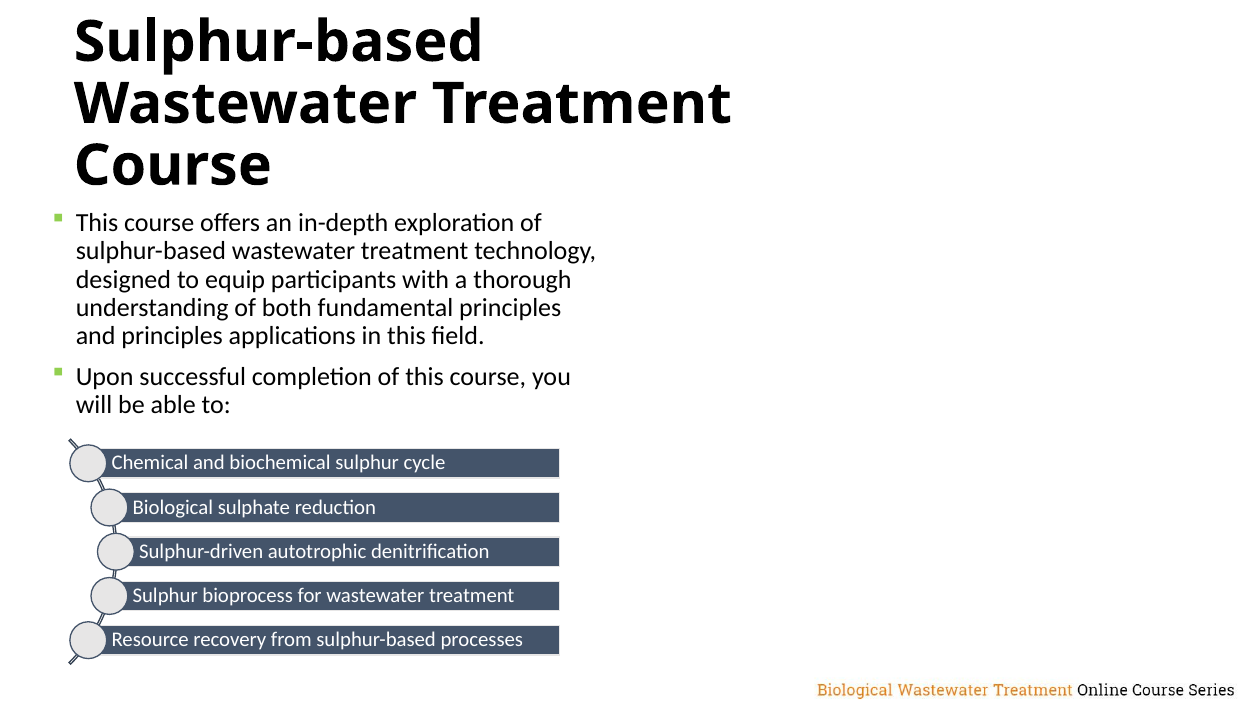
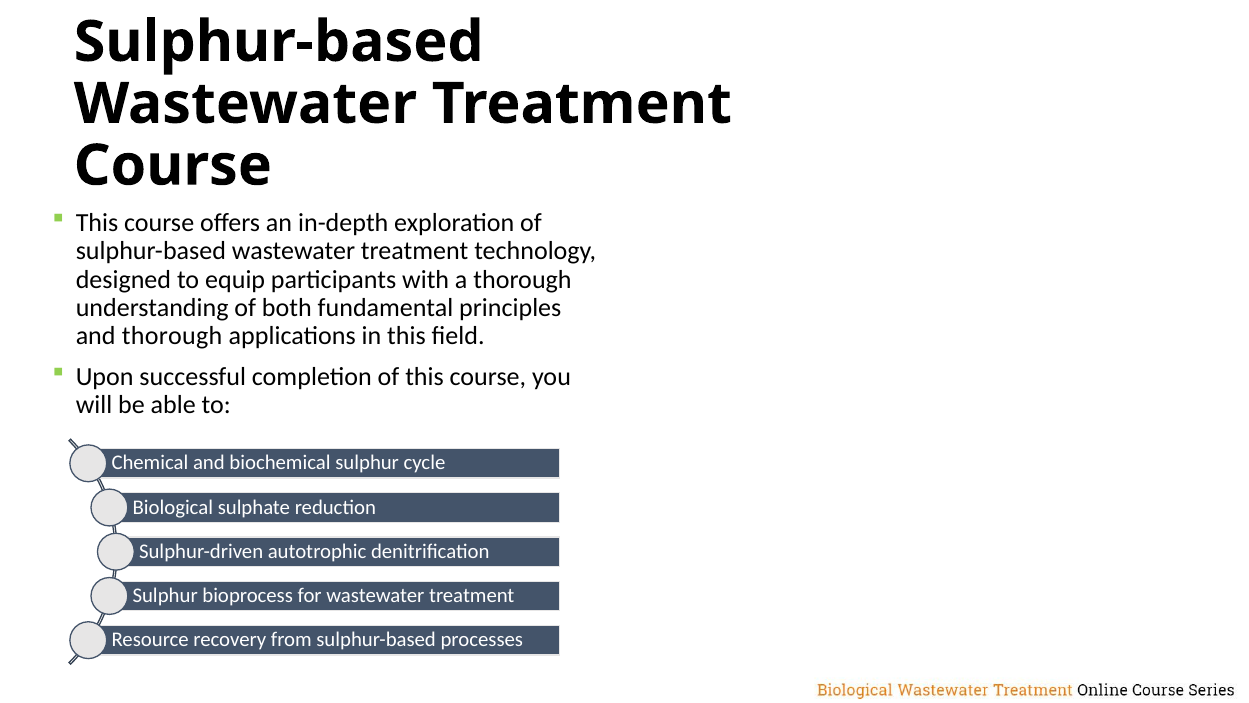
and principles: principles -> thorough (172, 336)
